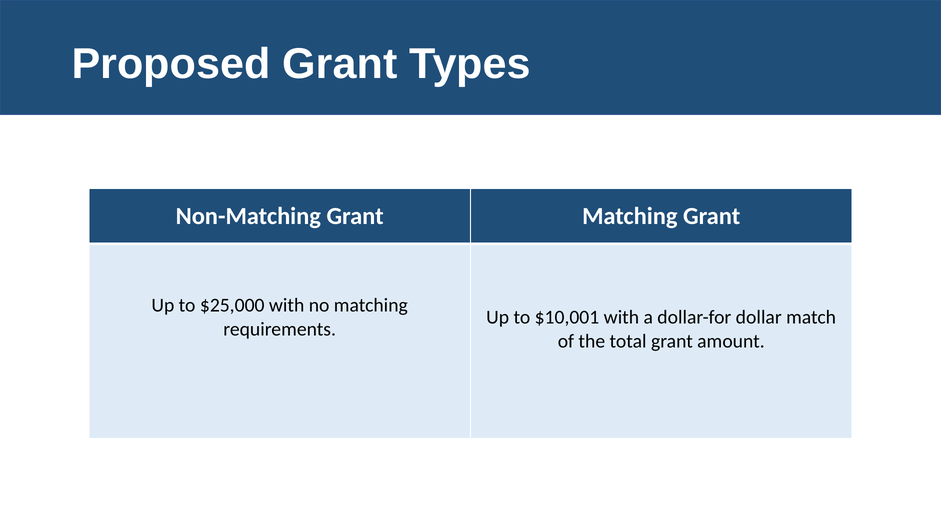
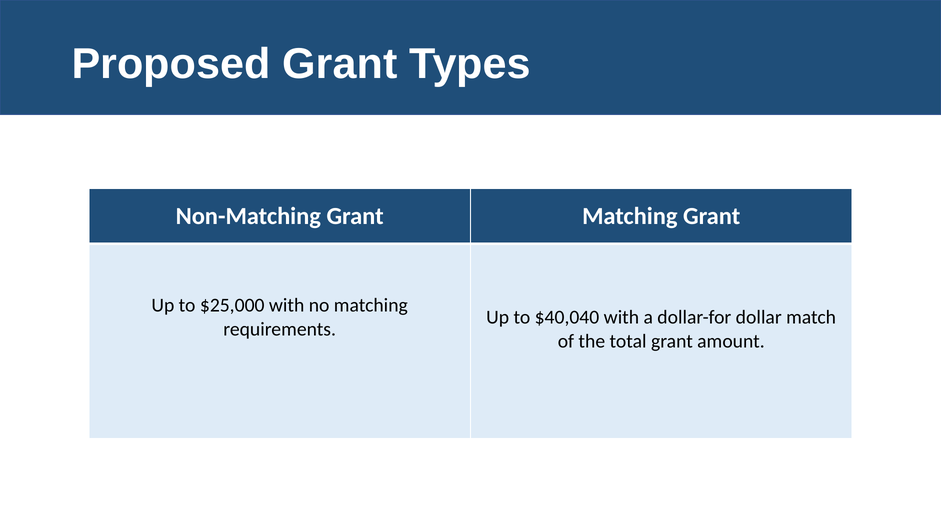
$10,001: $10,001 -> $40,040 (567, 317)
